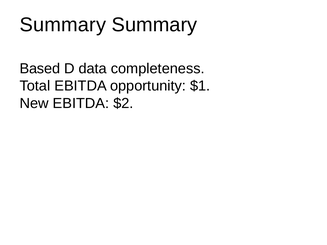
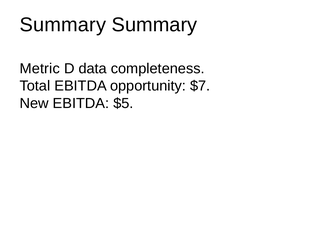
Based: Based -> Metric (40, 69)
$1: $1 -> $7 (200, 86)
$2: $2 -> $5 (123, 103)
